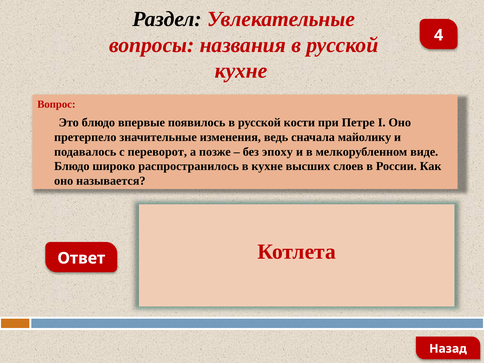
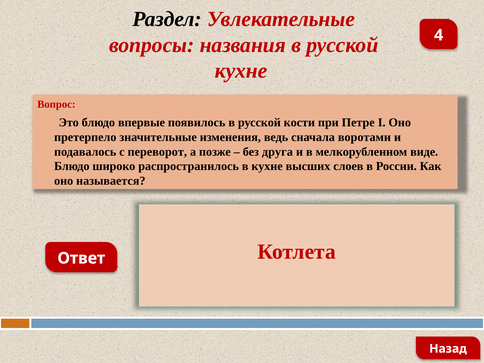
майолику: майолику -> воротами (364, 137)
эпоху: эпоху -> друга (277, 152)
